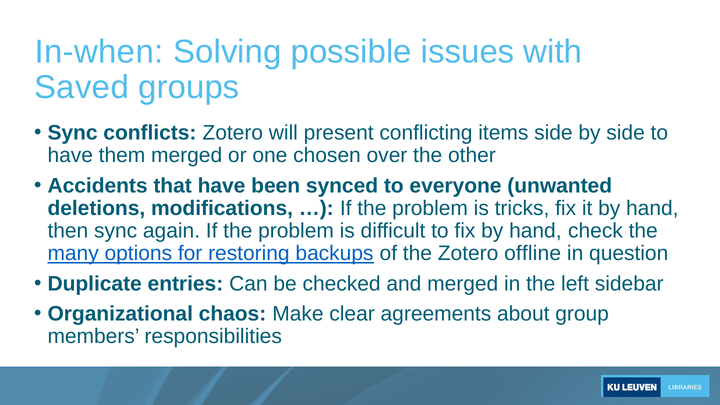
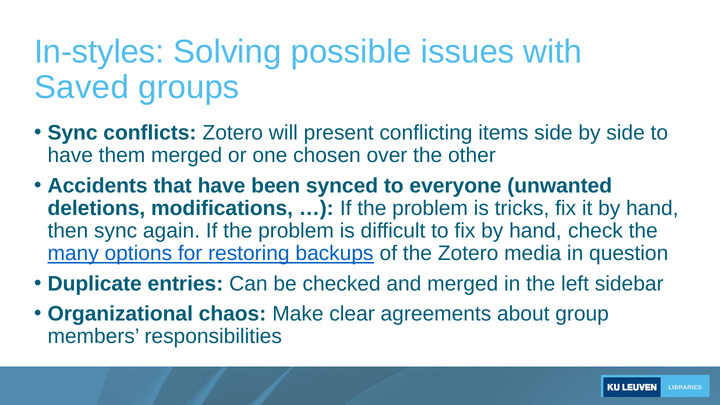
In-when: In-when -> In-styles (99, 52)
offline: offline -> media (533, 254)
